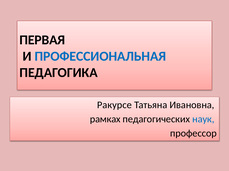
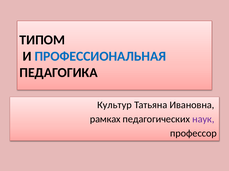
ПЕРВАЯ: ПЕРВАЯ -> ТИПОМ (42, 40)
Ракурсе: Ракурсе -> Культур (114, 105)
наук colour: blue -> purple (203, 120)
